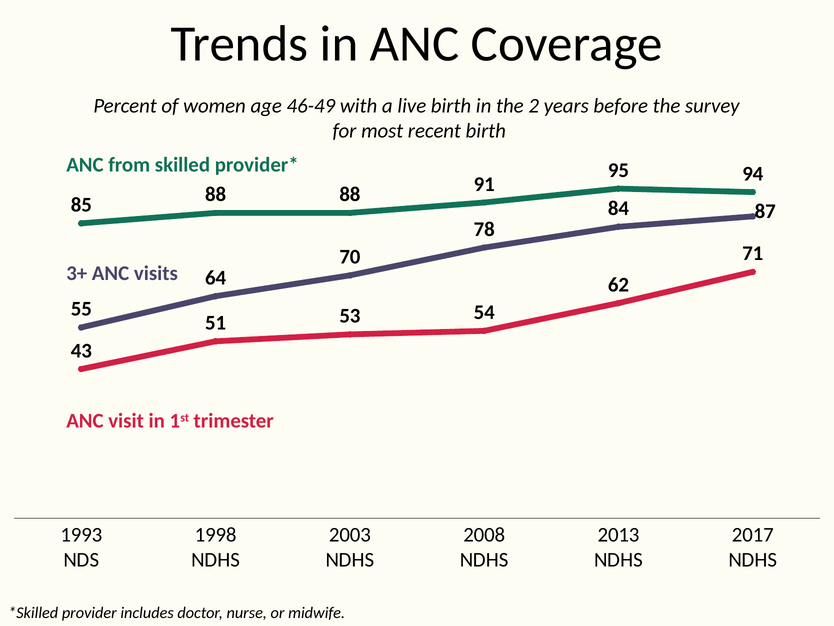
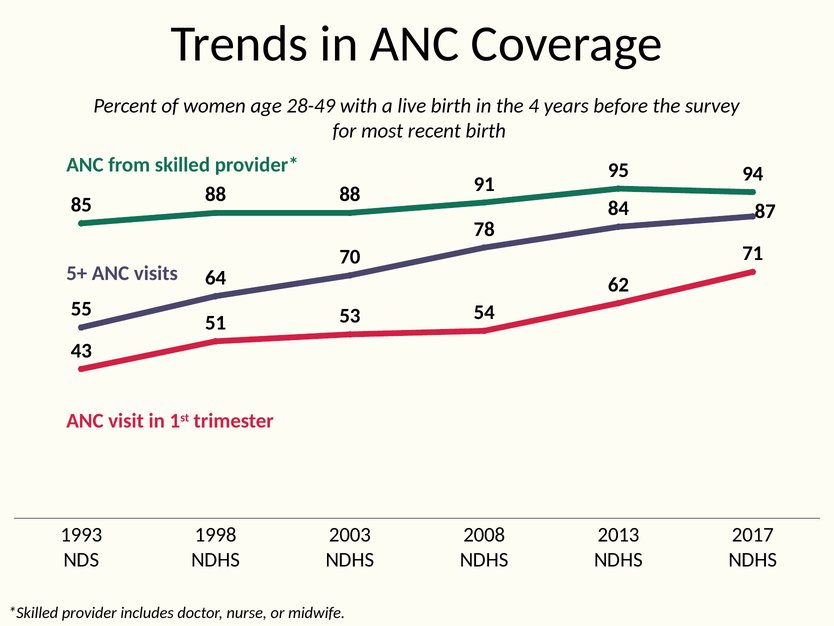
46-49: 46-49 -> 28-49 (311, 106)
2: 2 -> 4 (534, 106)
3+: 3+ -> 5+ (77, 273)
